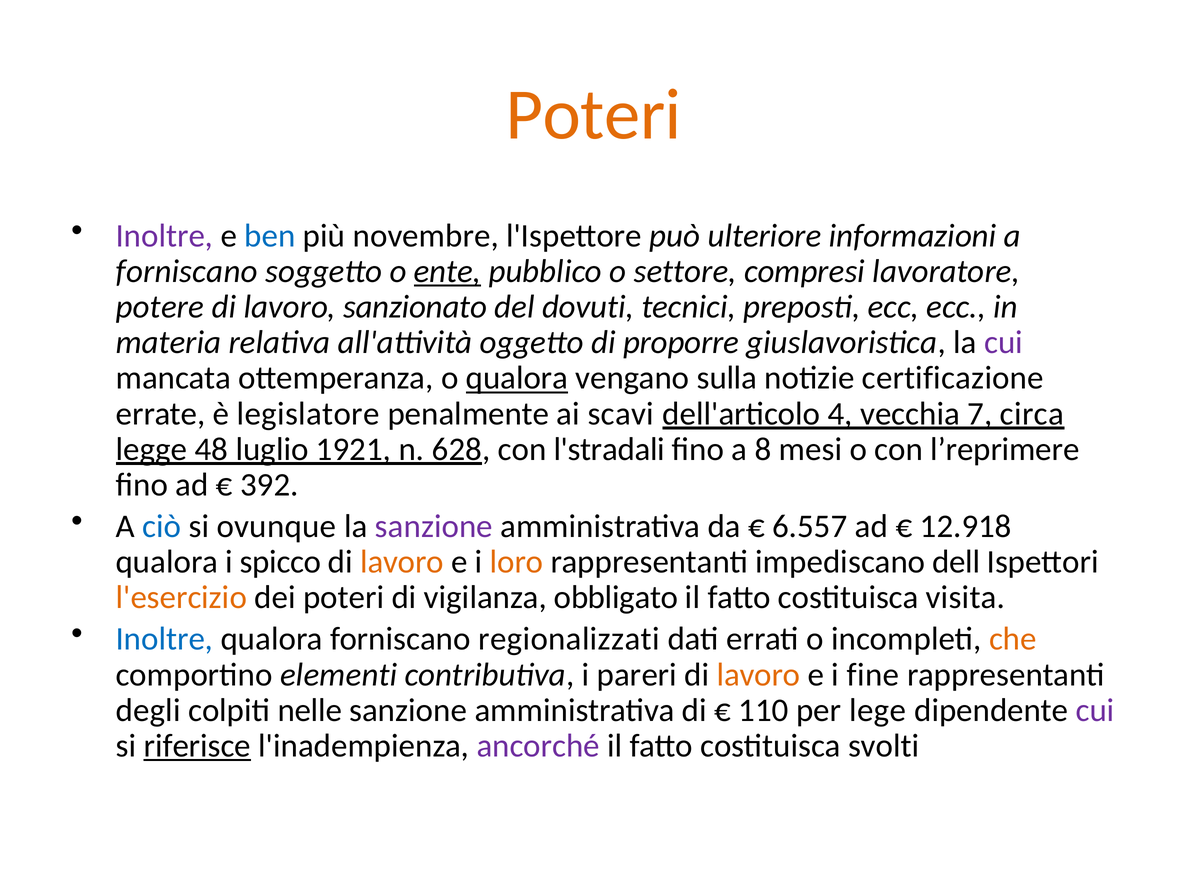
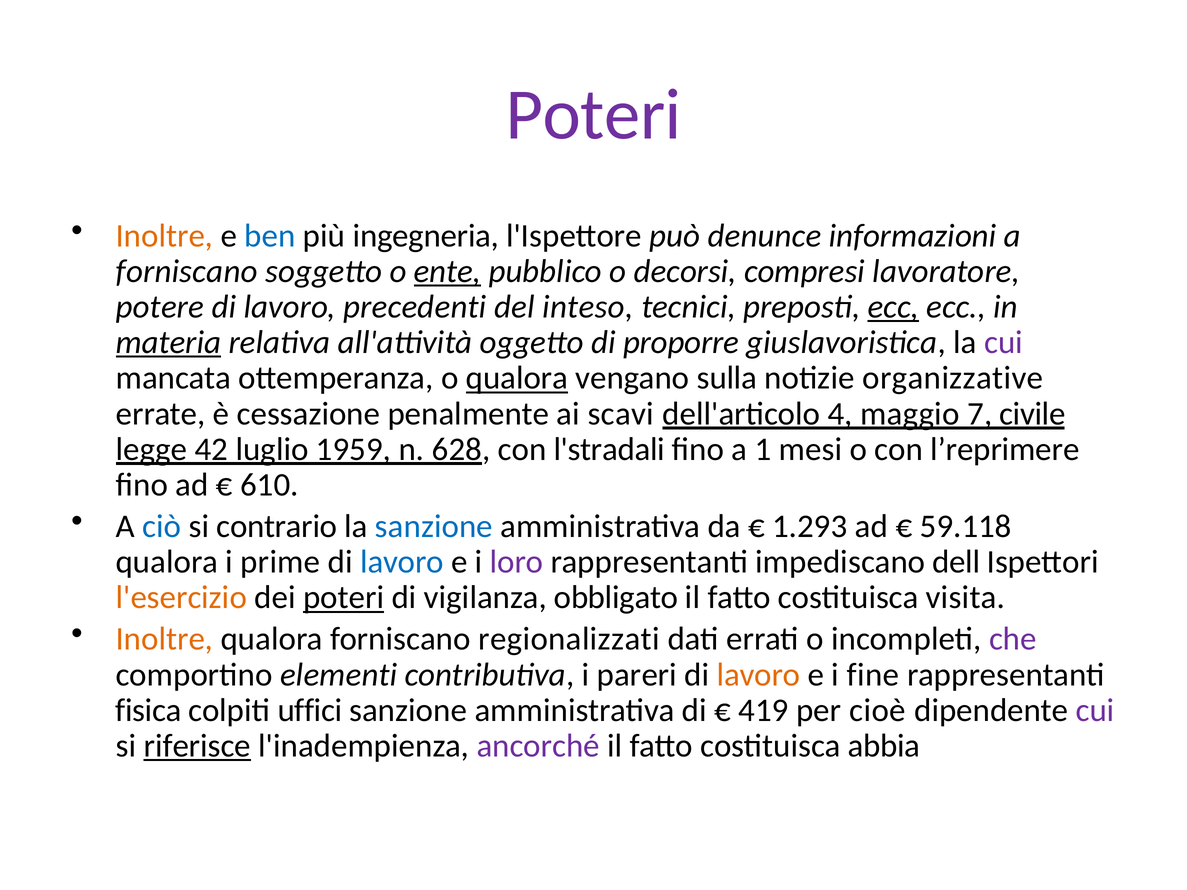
Poteri colour: orange -> purple (594, 115)
Inoltre colour: purple -> orange (164, 236)
novembre: novembre -> ingegneria (426, 236)
ulteriore: ulteriore -> denunce (764, 236)
settore: settore -> decorsi (685, 271)
sanzionato: sanzionato -> precedenti (415, 307)
dovuti: dovuti -> inteso (588, 307)
ecc underline: none -> present (893, 307)
materia underline: none -> present (168, 343)
certificazione: certificazione -> organizzative (953, 378)
legislatore: legislatore -> cessazione (308, 414)
vecchia: vecchia -> maggio (910, 414)
circa: circa -> civile (1032, 414)
48: 48 -> 42 (211, 449)
1921: 1921 -> 1959 (354, 449)
8: 8 -> 1 (763, 449)
392: 392 -> 610 (269, 485)
ovunque: ovunque -> contrario (277, 527)
sanzione colour: purple -> blue (434, 527)
6.557: 6.557 -> 1.293 (810, 527)
12.918: 12.918 -> 59.118 (966, 527)
spicco: spicco -> prime (280, 562)
lavoro colour: orange -> blue (402, 562)
loro colour: orange -> purple (517, 562)
poteri underline: none -> present (344, 598)
Inoltre colour: blue -> orange (164, 639)
che colour: orange -> purple (1013, 639)
degli: degli -> fisica (148, 710)
nelle: nelle -> uffici (310, 710)
110: 110 -> 419 (764, 710)
lege: lege -> cioè (878, 710)
svolti: svolti -> abbia (884, 746)
